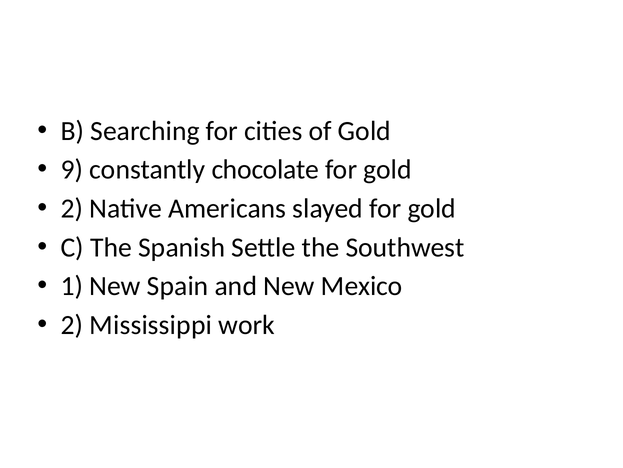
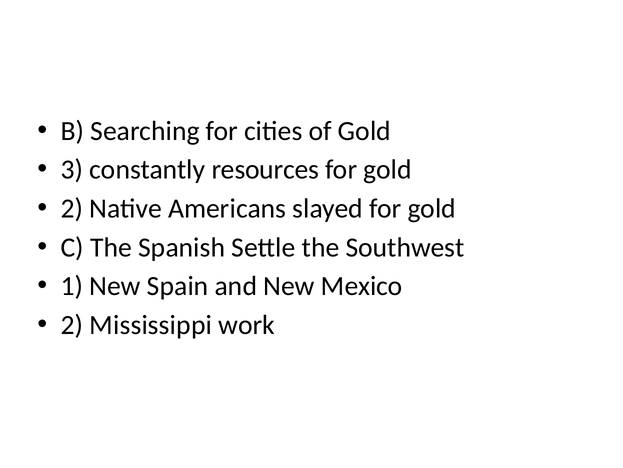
9: 9 -> 3 (72, 169)
chocolate: chocolate -> resources (265, 169)
